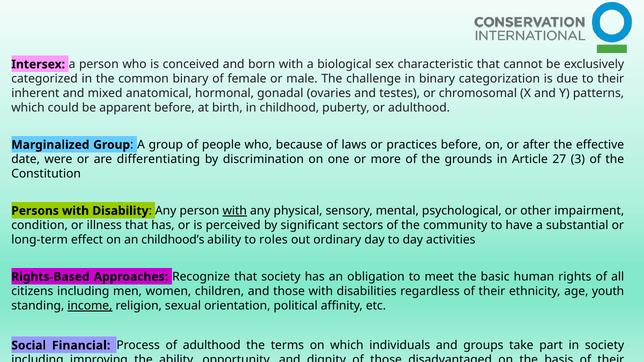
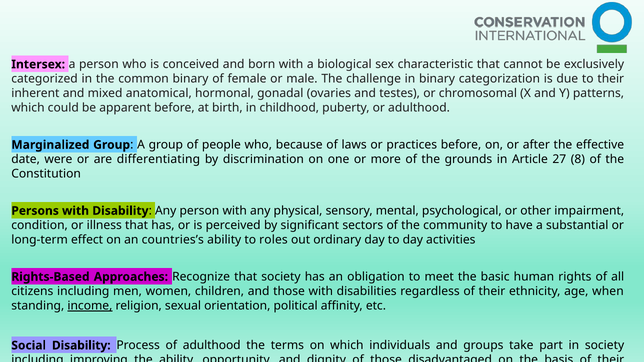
3: 3 -> 8 (578, 159)
with underline: present -> none (235, 211)
childhood’s: childhood’s -> countries’s (173, 240)
youth: youth -> when (608, 291)
Social Financial: Financial -> Disability (81, 346)
